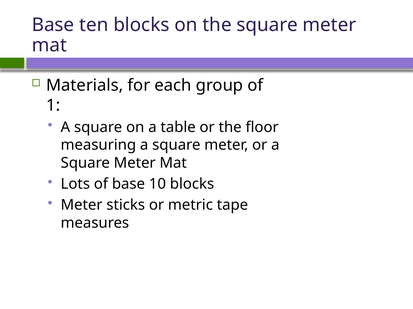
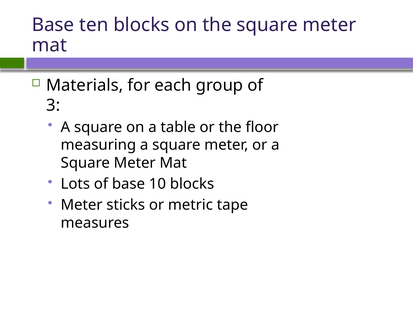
1: 1 -> 3 (53, 105)
